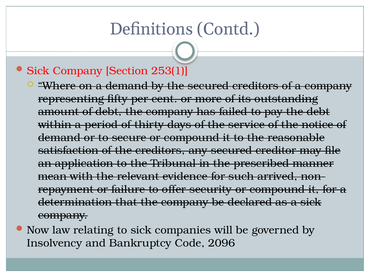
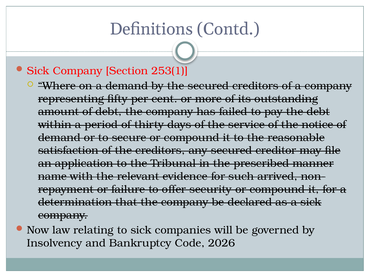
mean: mean -> name (52, 177)
2096: 2096 -> 2026 (222, 244)
